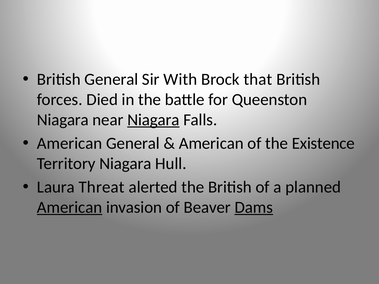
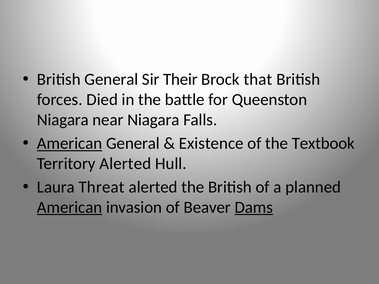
With: With -> Their (180, 80)
Niagara underline: present -> none (153, 120)
American underline: none -> present (70, 144)
American: American -> Existence (211, 144)
Existence: Existence -> Textbook (323, 144)
Territory Niagara: Niagara -> Alerted (125, 164)
